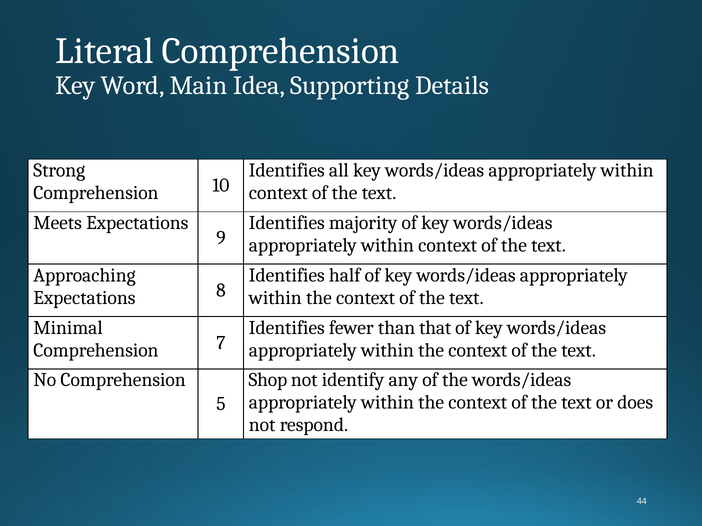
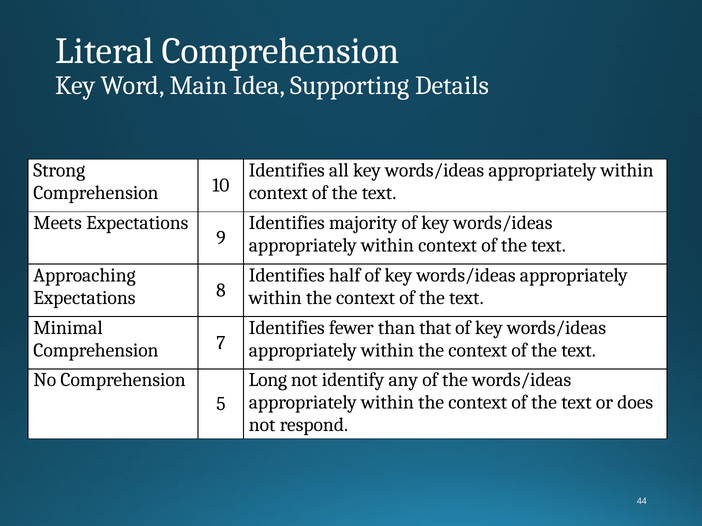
Shop: Shop -> Long (268, 380)
